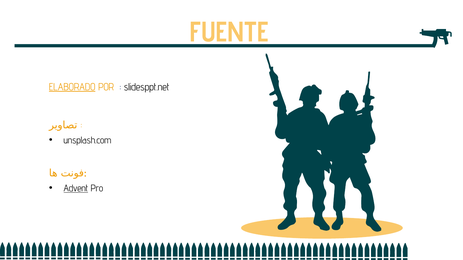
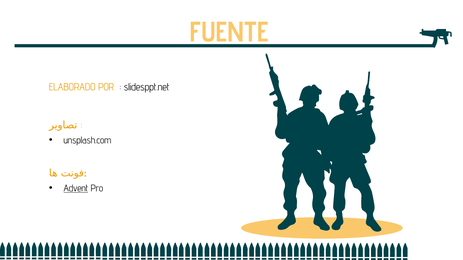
ELABORADO underline: present -> none (72, 87)
